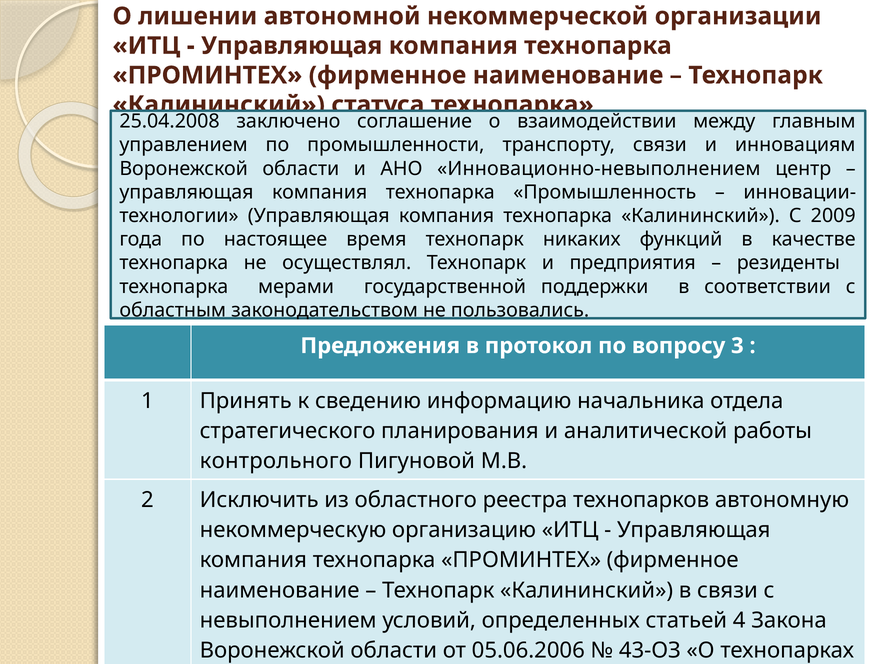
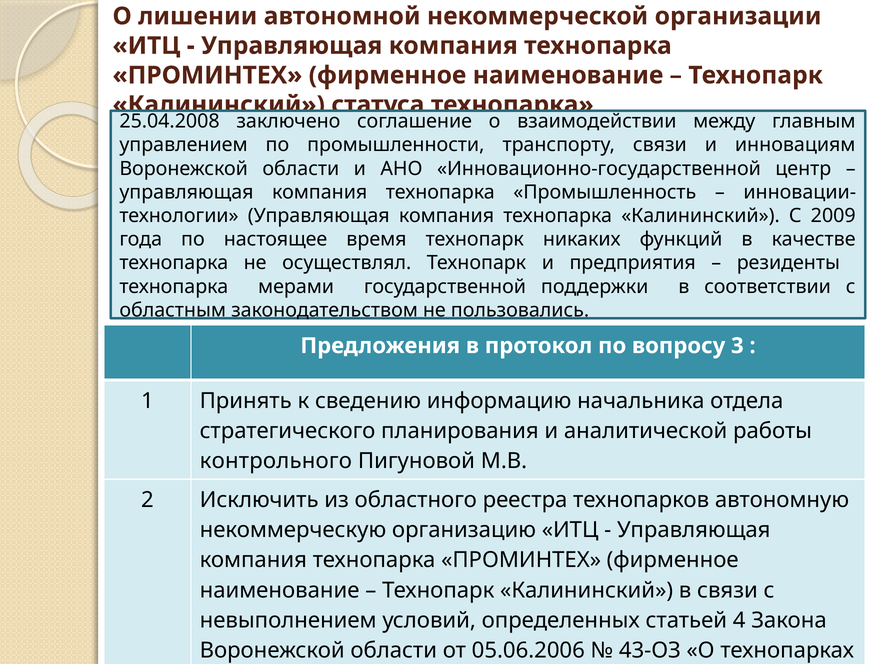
Инновационно-невыполнением: Инновационно-невыполнением -> Инновационно-государственной (599, 169)
